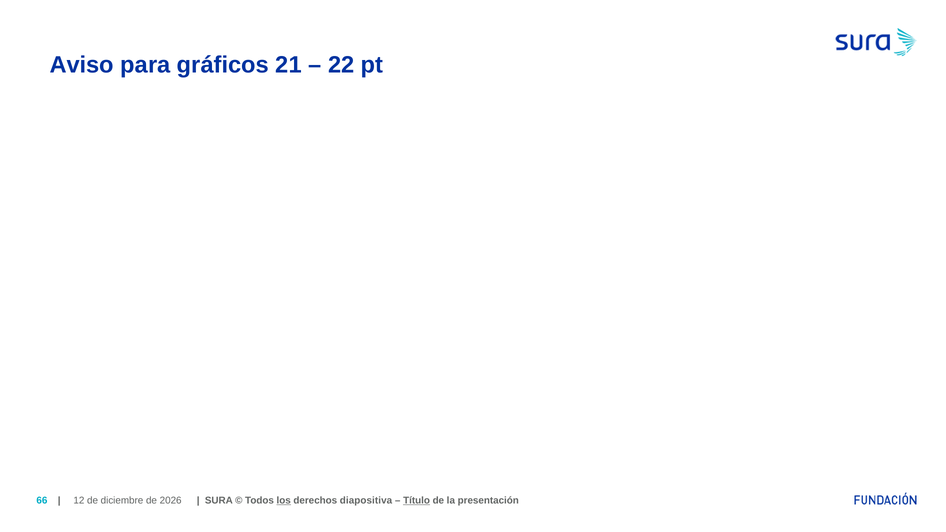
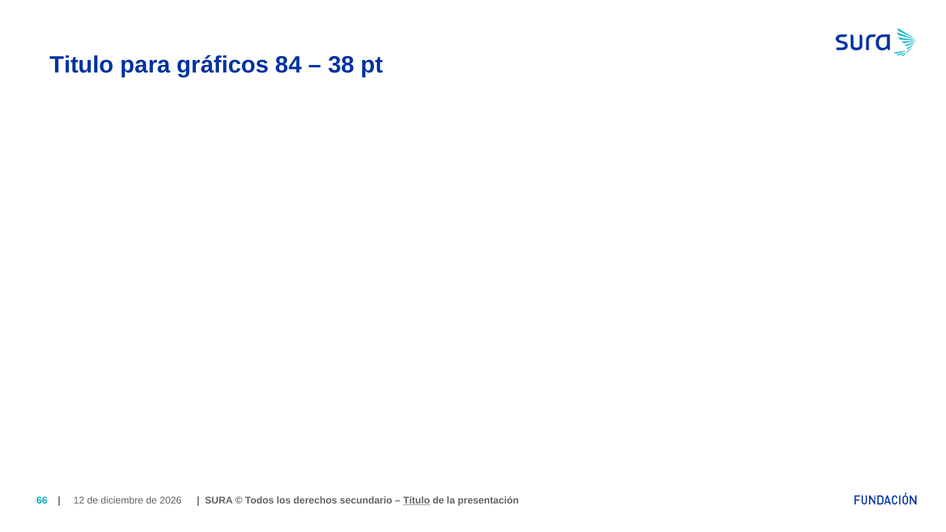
Aviso: Aviso -> Titulo (82, 65)
21: 21 -> 84 (289, 65)
22: 22 -> 38 (341, 65)
los underline: present -> none (284, 501)
diapositiva: diapositiva -> secundario (366, 501)
